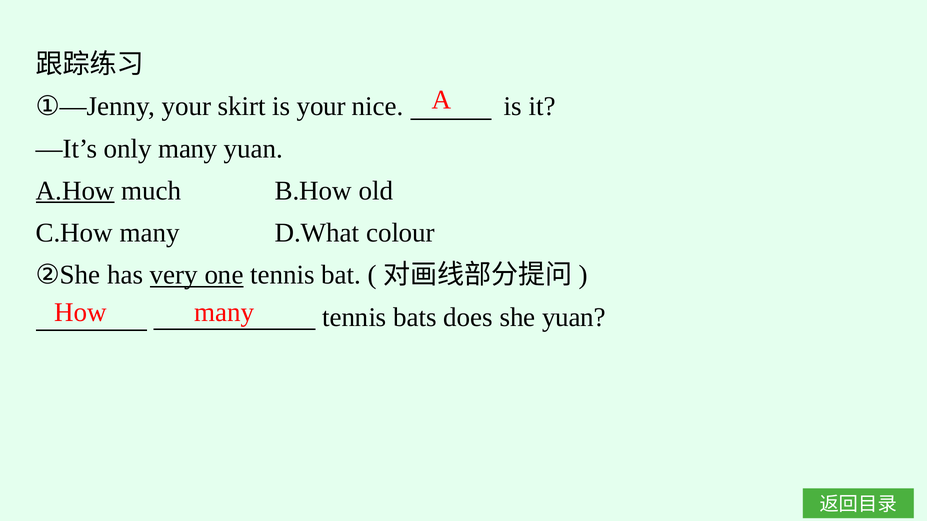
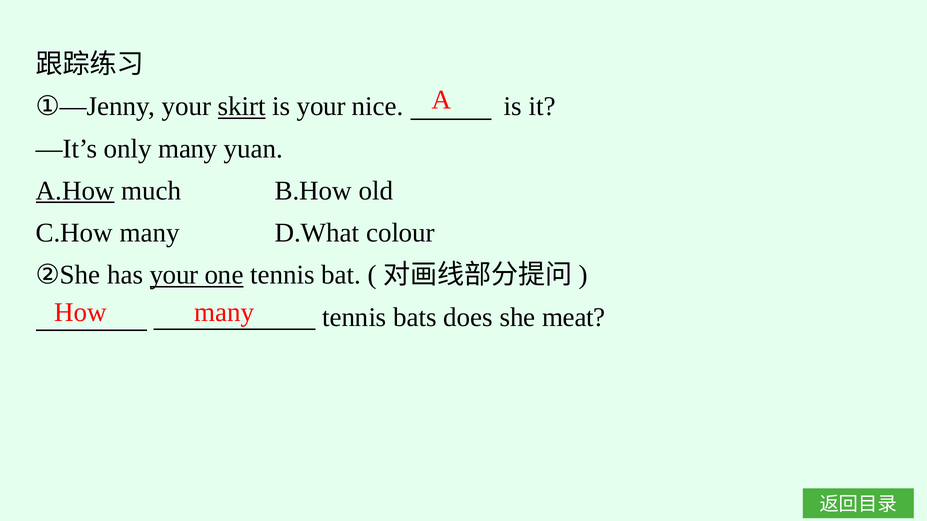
skirt underline: none -> present (242, 107)
has very: very -> your (174, 275)
she yuan: yuan -> meat (574, 317)
